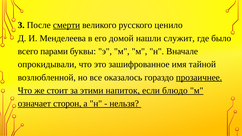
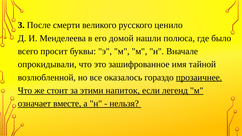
смерти underline: present -> none (67, 25)
служит: служит -> полюса (179, 38)
парами: парами -> просит (54, 51)
блюдо: блюдо -> легенд (175, 91)
сторон: сторон -> вместе (67, 104)
